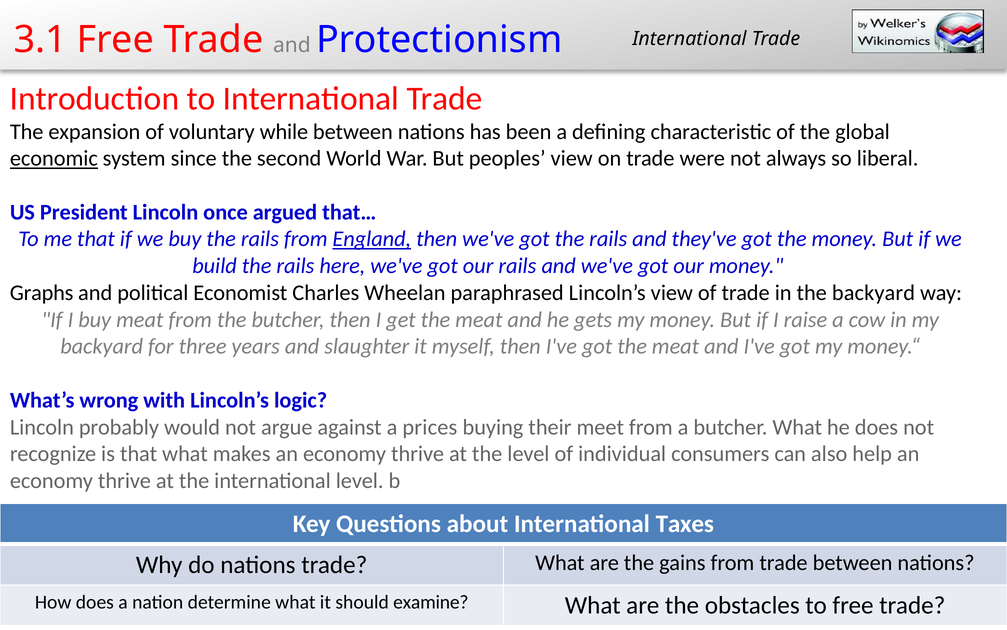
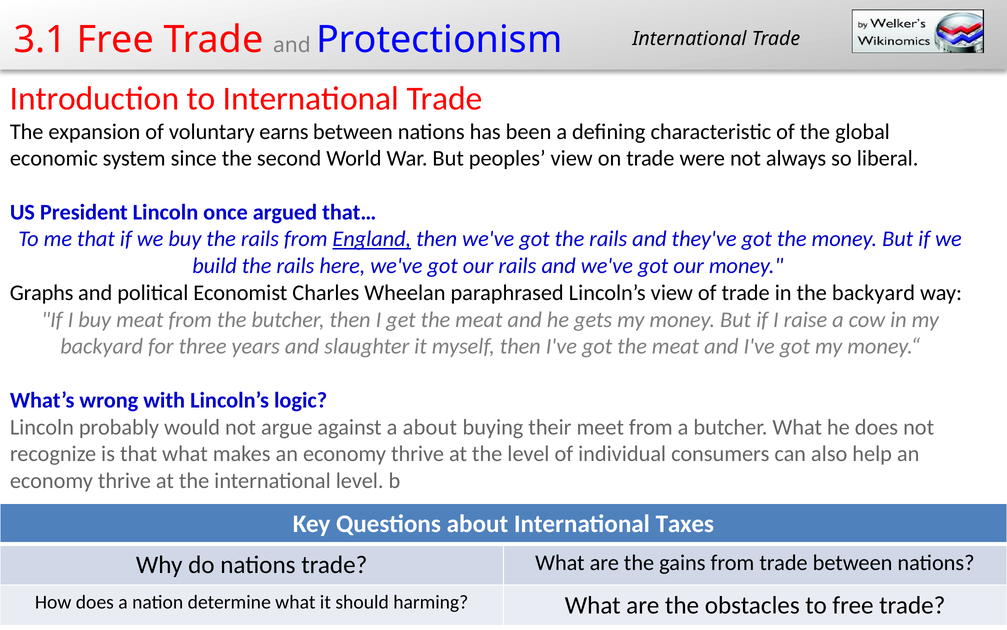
while: while -> earns (284, 132)
economic underline: present -> none (54, 158)
a prices: prices -> about (430, 427)
examine: examine -> harming (431, 602)
